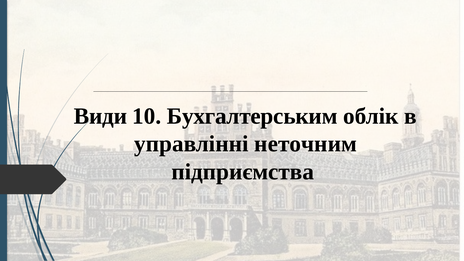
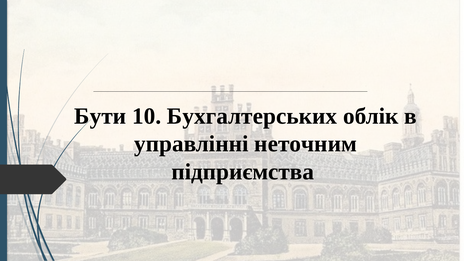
Види: Види -> Бути (100, 116)
Бухгалтерським: Бухгалтерським -> Бухгалтерських (252, 116)
